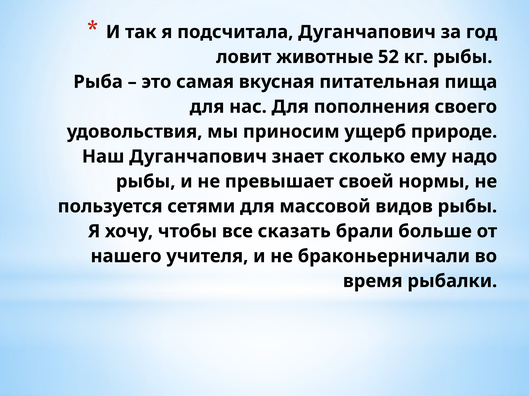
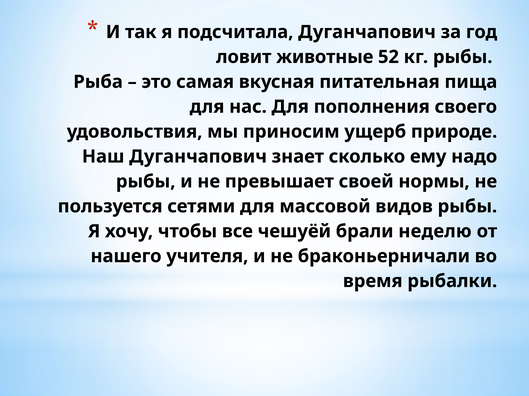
сказать: сказать -> чешуёй (294, 232)
больше: больше -> неделю (435, 232)
